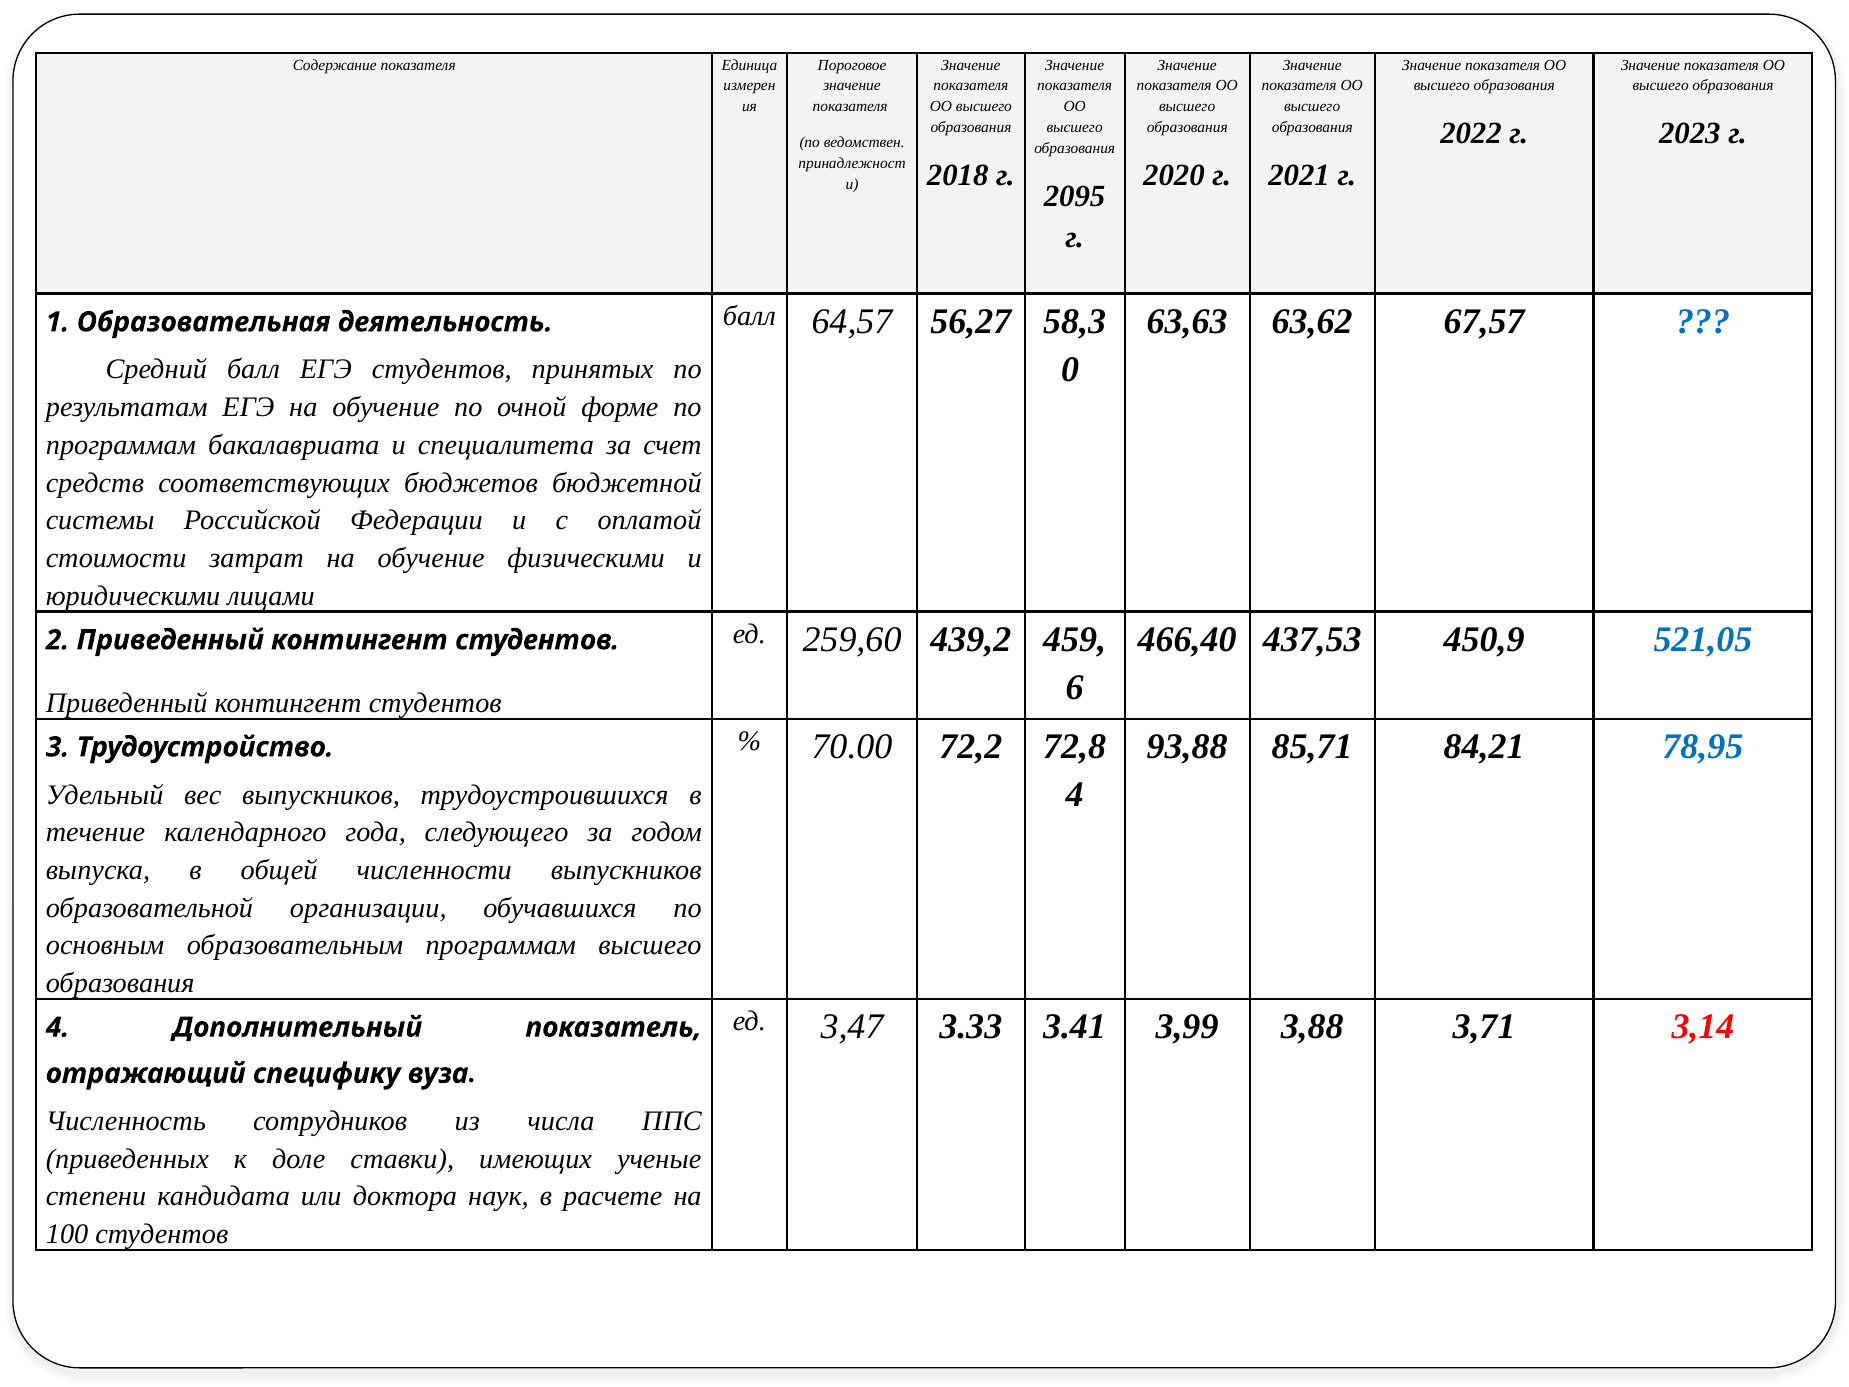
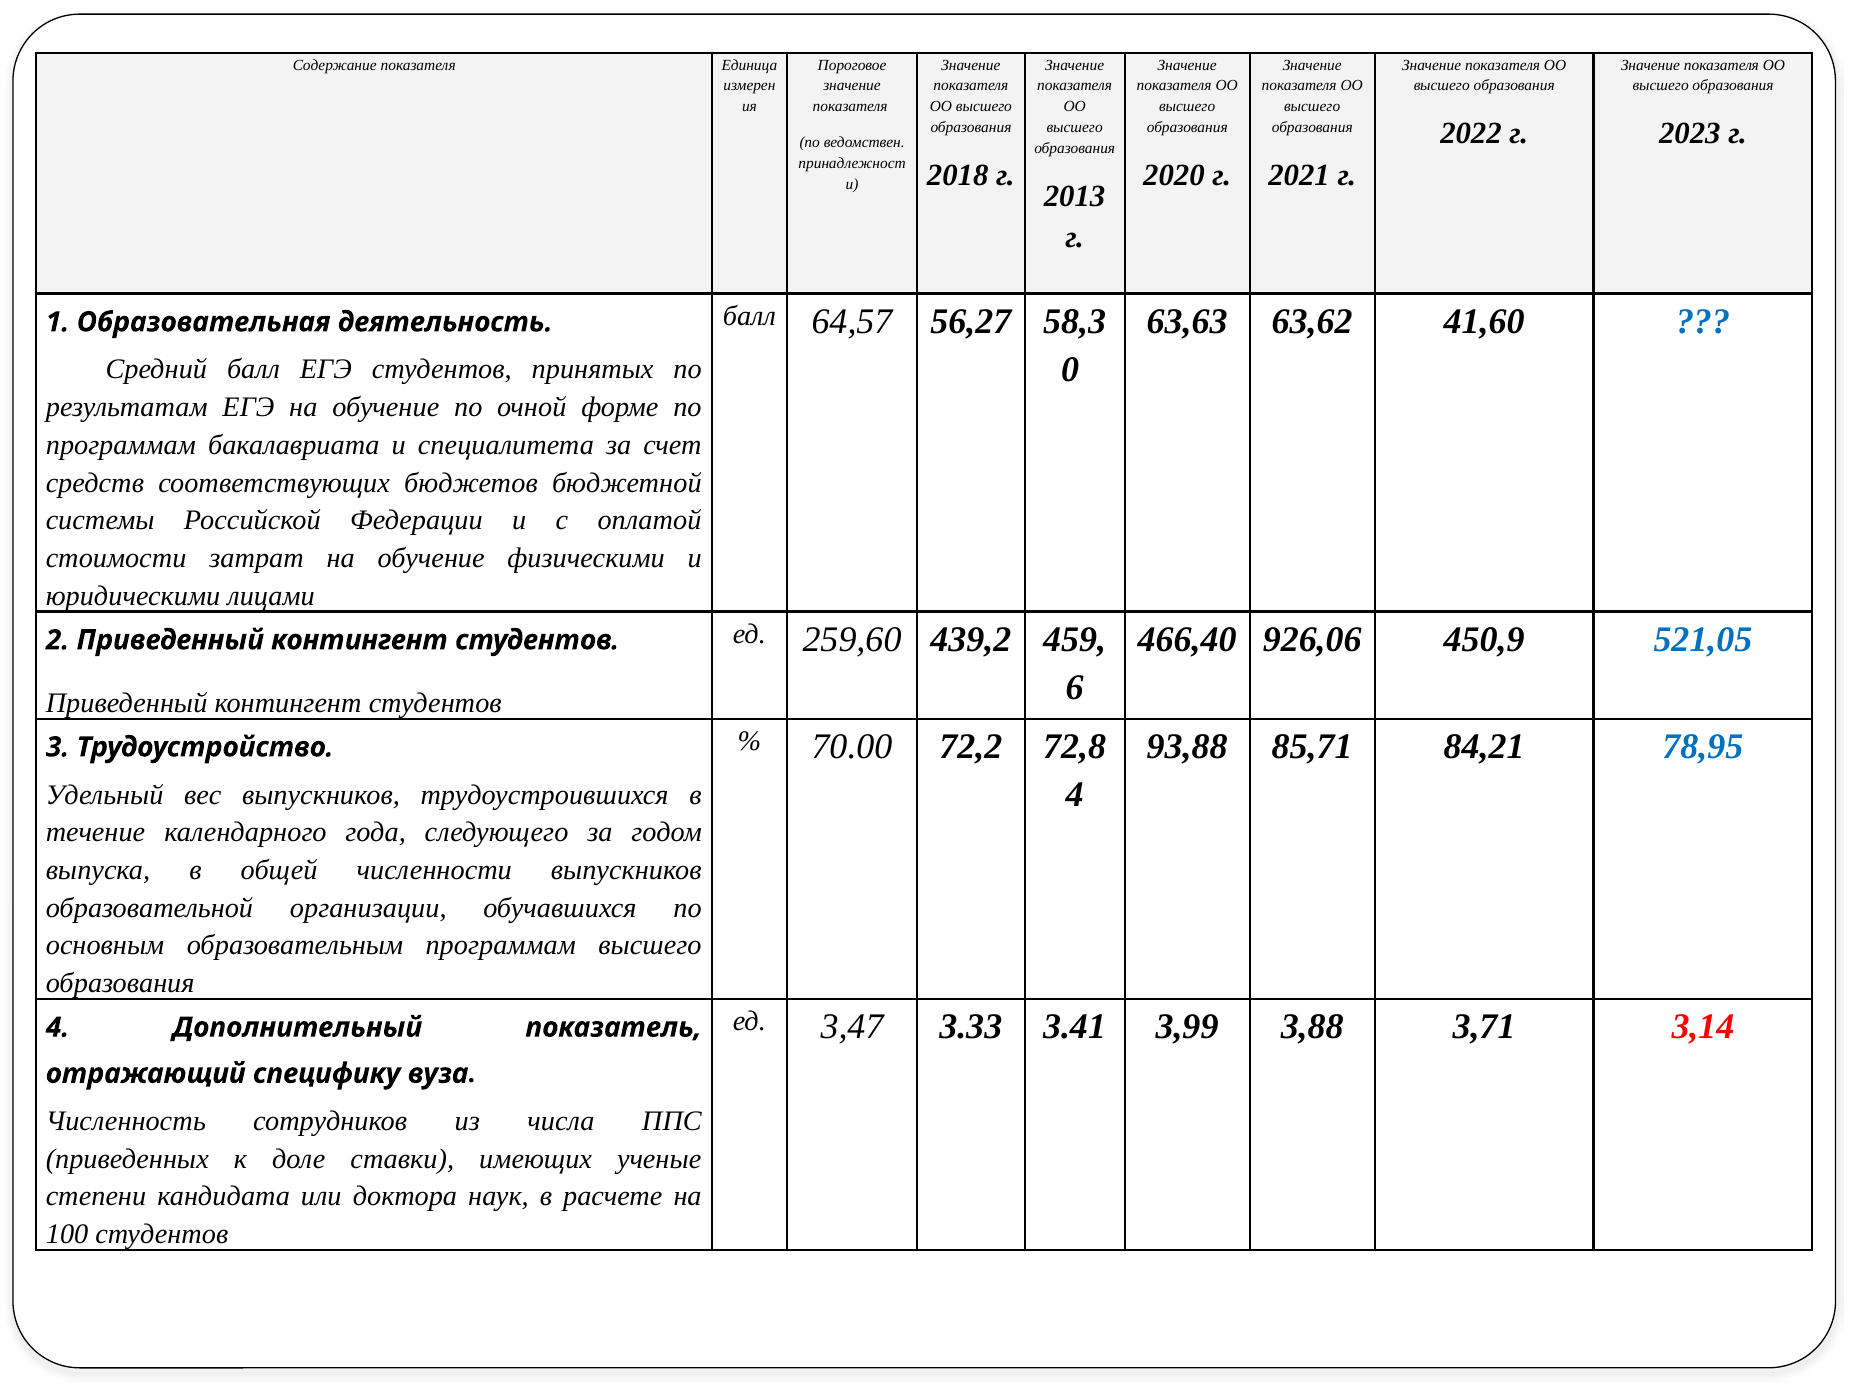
2095: 2095 -> 2013 (1075, 196)
67,57: 67,57 -> 41,60 (1484, 322)
437,53: 437,53 -> 926,06 (1312, 640)
